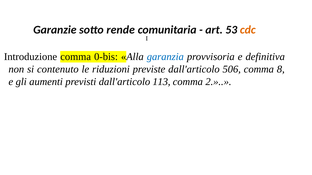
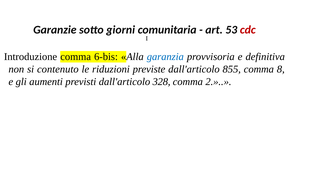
rende: rende -> giorni (121, 30)
cdc colour: orange -> red (248, 30)
0-bis: 0-bis -> 6-bis (106, 57)
506: 506 -> 855 (232, 69)
113: 113 -> 328 (162, 82)
